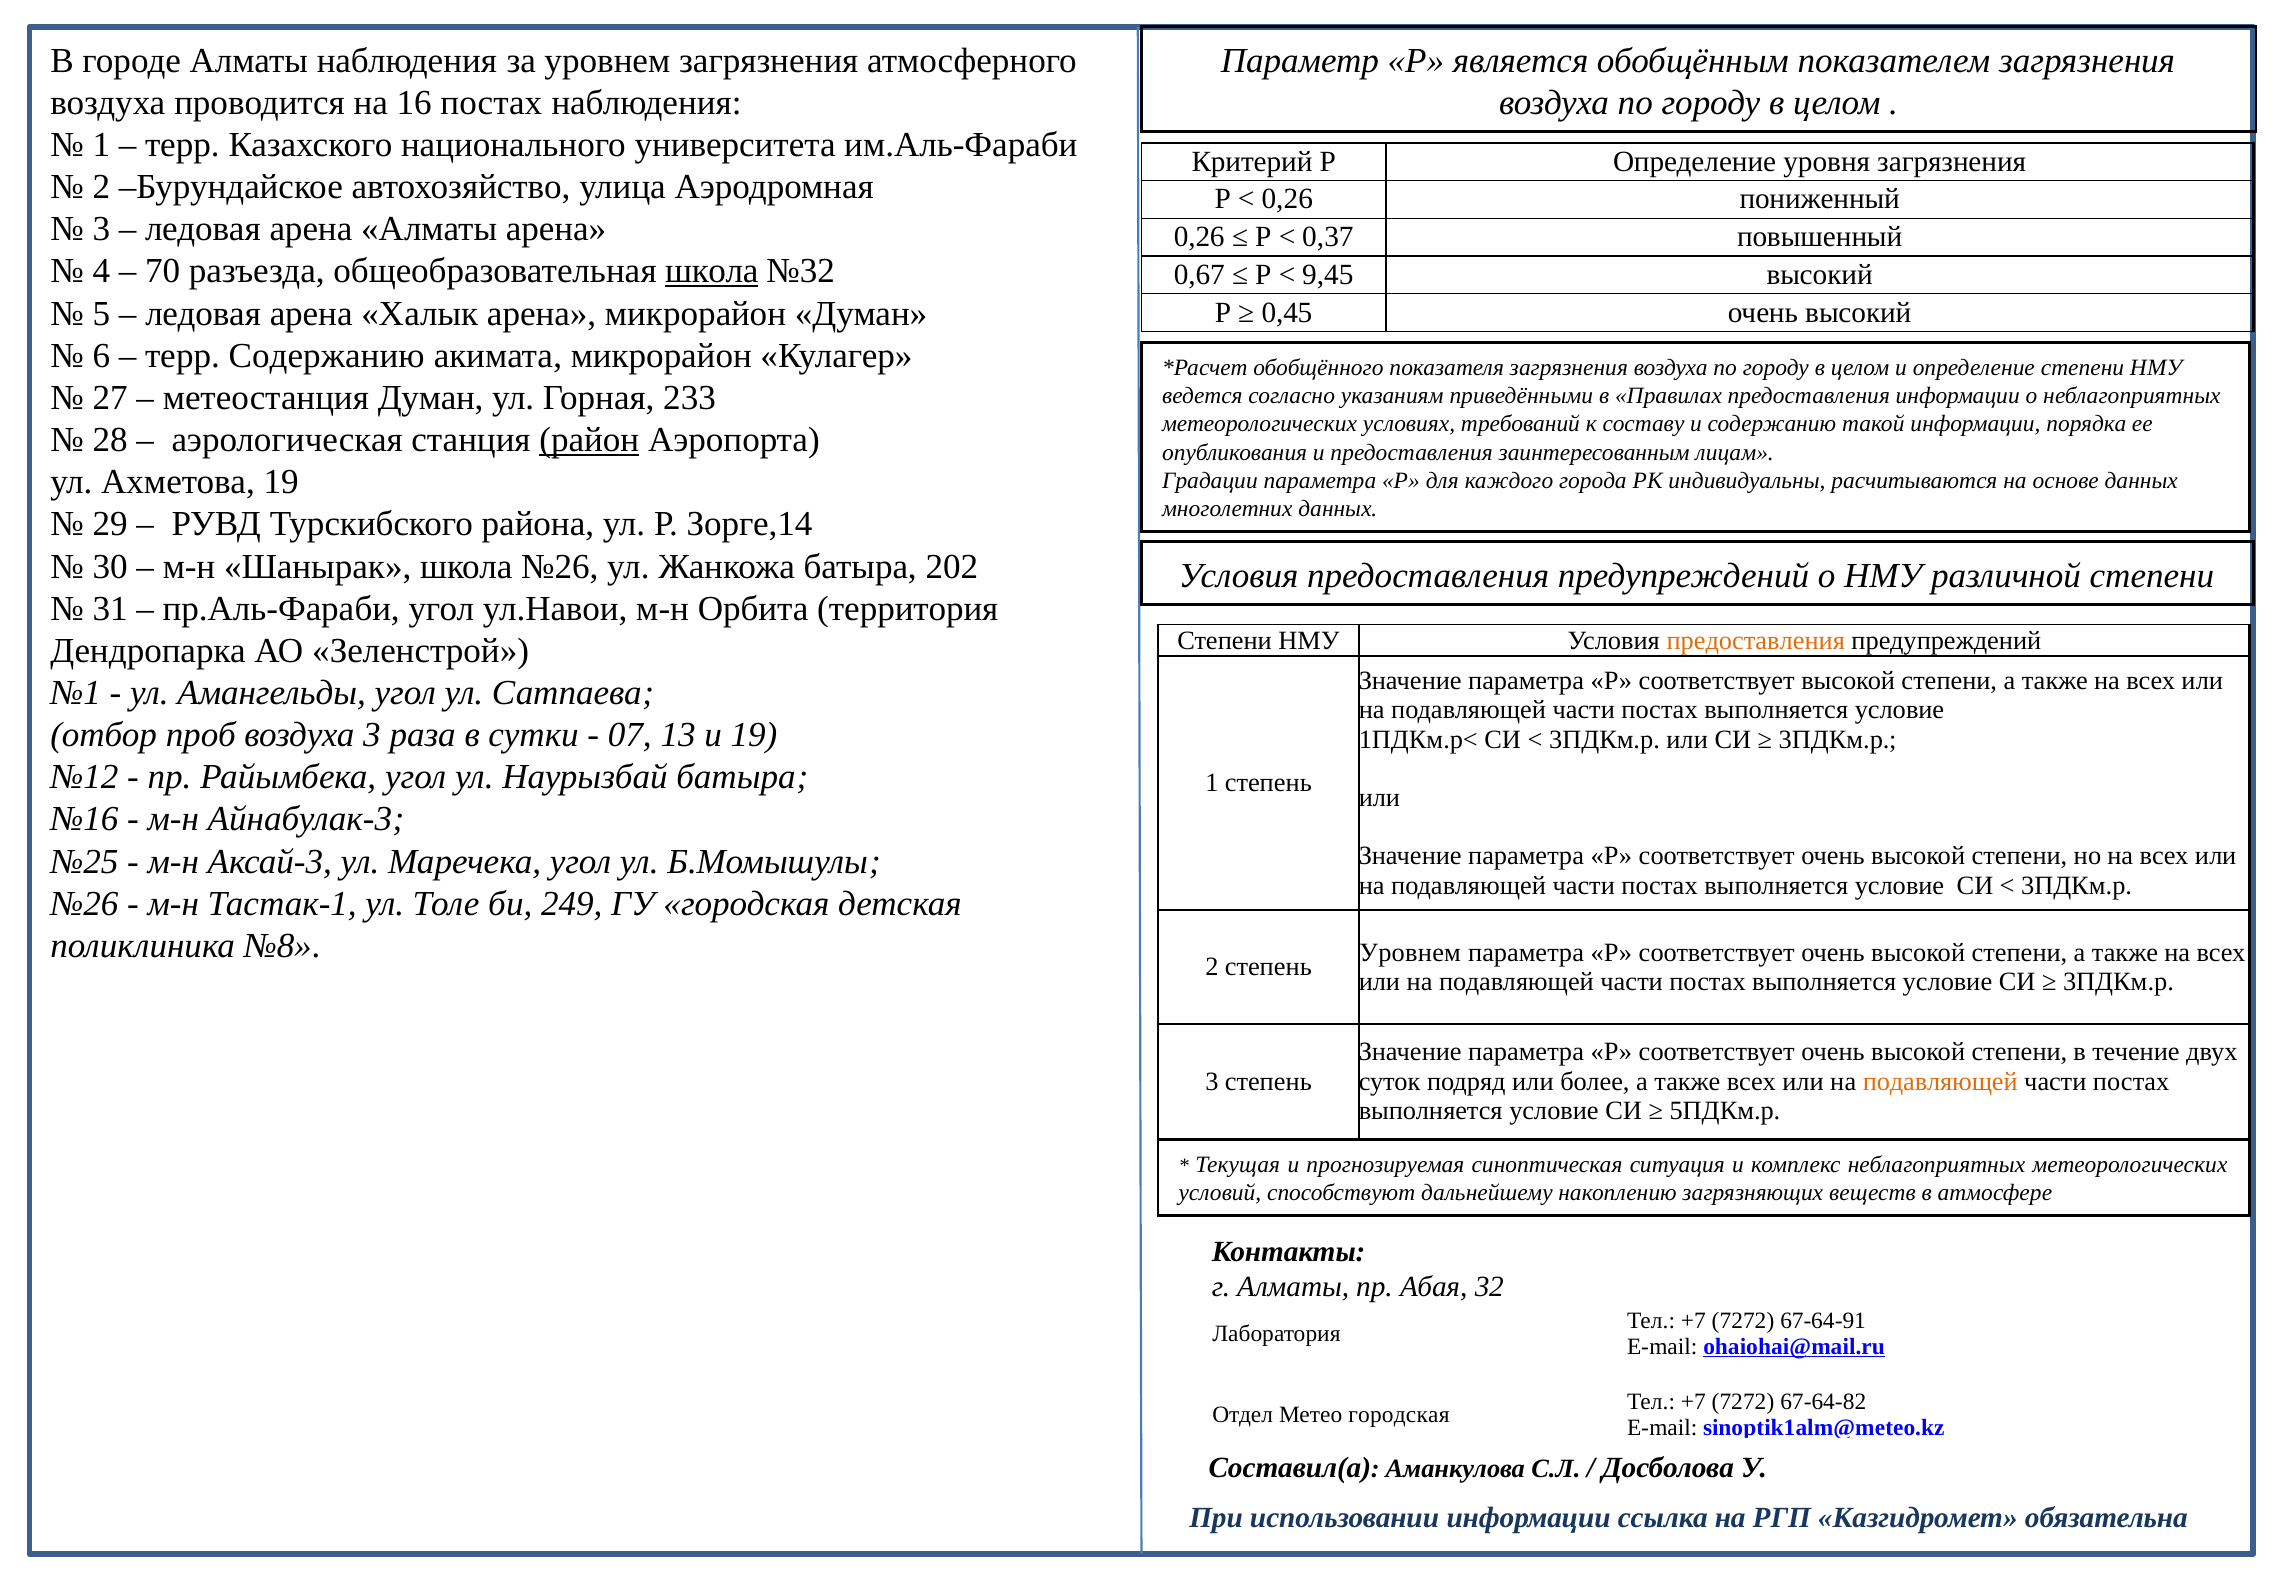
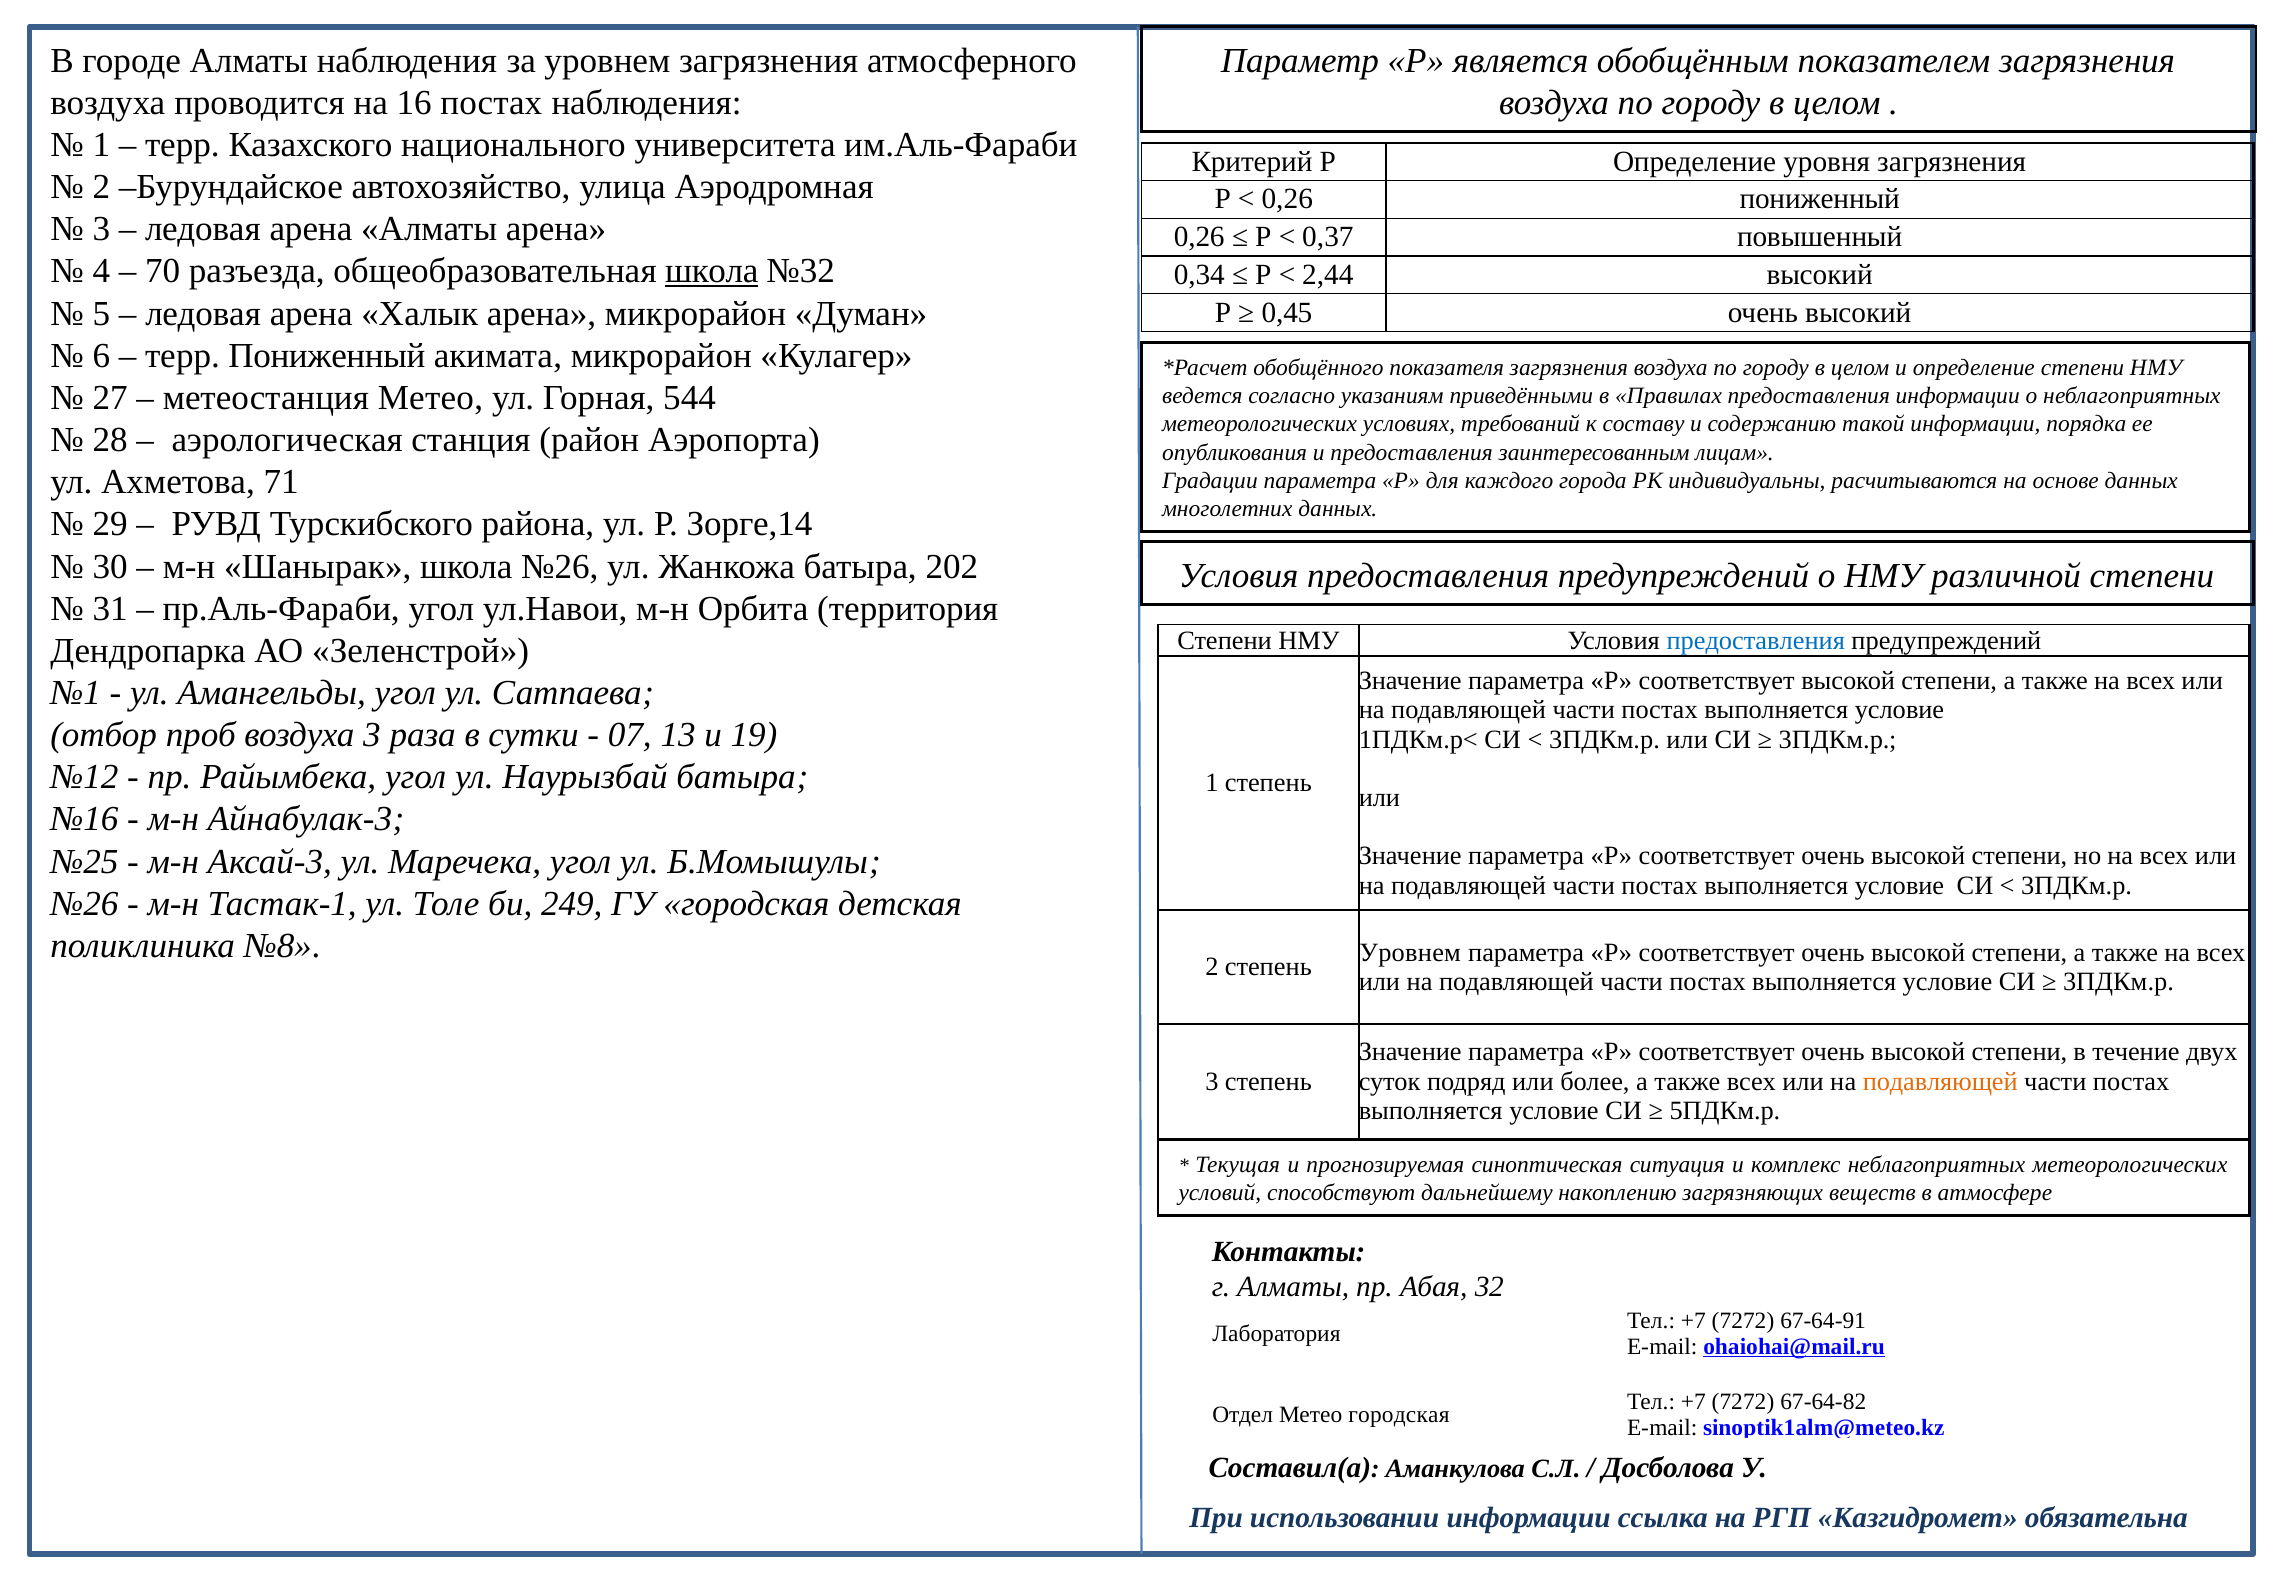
0,67: 0,67 -> 0,34 (1199, 275)
9,45: 9,45 -> 2,44 (1328, 275)
терр Содержанию: Содержанию -> Пониженный (327, 356)
метеостанция Думан: Думан -> Метео (430, 398)
233: 233 -> 544 (690, 398)
район underline: present -> none (589, 440)
Ахметова 19: 19 -> 71 (281, 482)
предоставления colour: orange -> blue (1756, 640)
